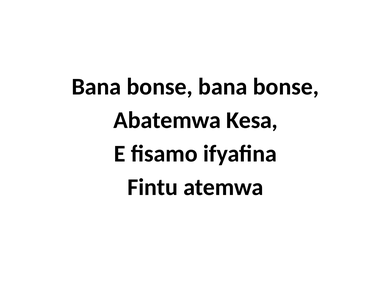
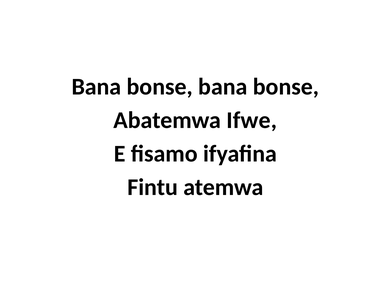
Kesa: Kesa -> Ifwe (252, 120)
